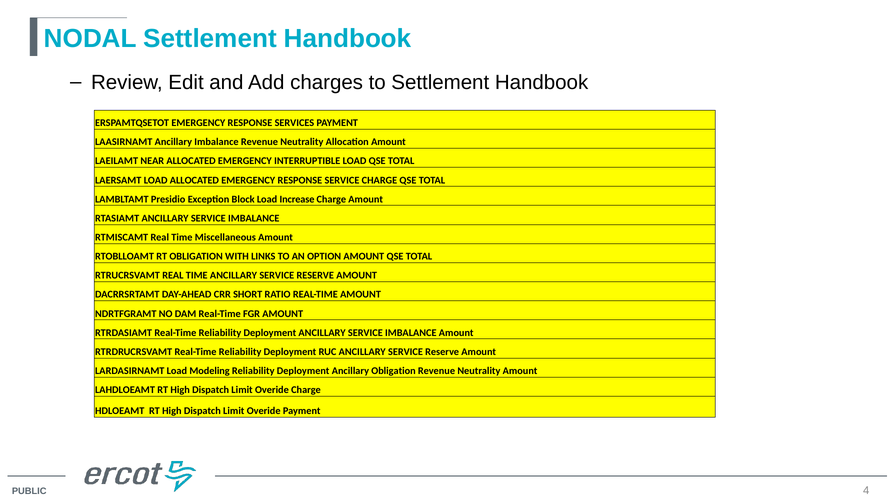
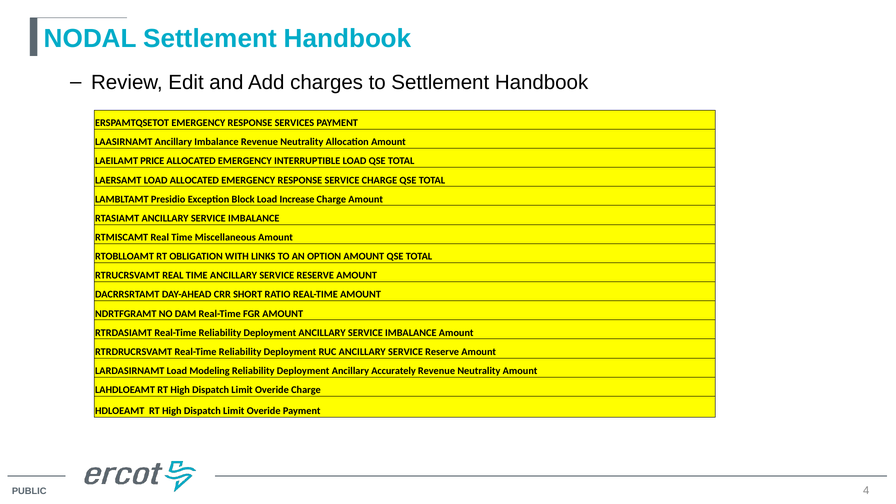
NEAR: NEAR -> PRICE (152, 161)
Ancillary Obligation: Obligation -> Accurately (394, 371)
